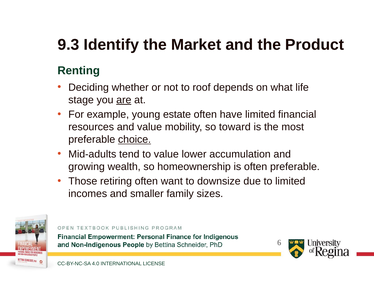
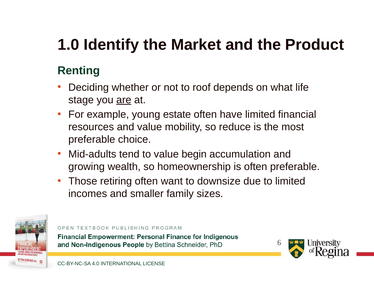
9.3: 9.3 -> 1.0 (69, 45)
toward: toward -> reduce (235, 127)
choice underline: present -> none (135, 139)
lower: lower -> begin (194, 154)
